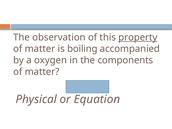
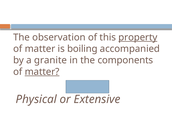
oxygen: oxygen -> granite (51, 60)
matter underline: none -> present (42, 72)
Equation: Equation -> Extensive (97, 99)
